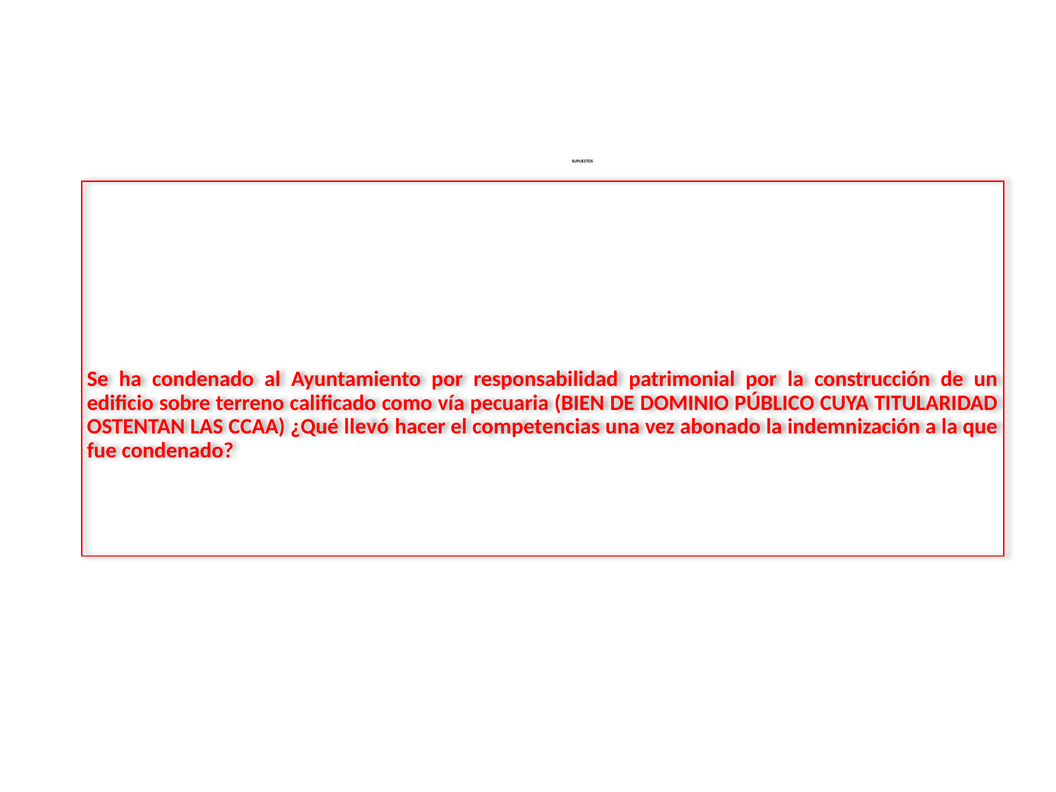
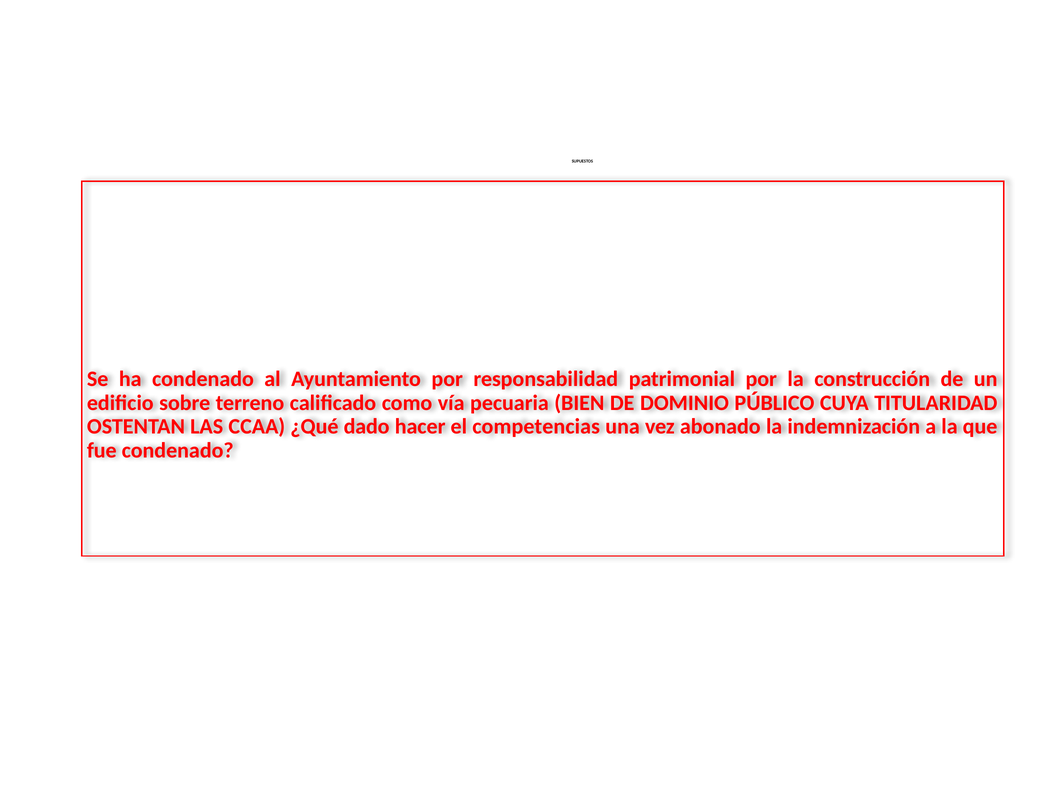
llevó: llevó -> dado (367, 427)
